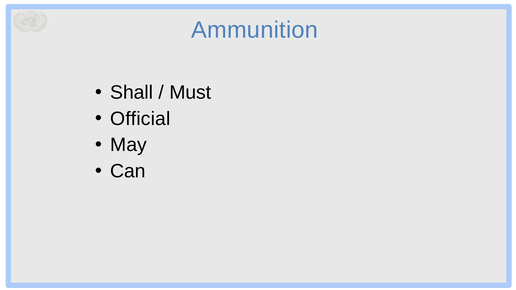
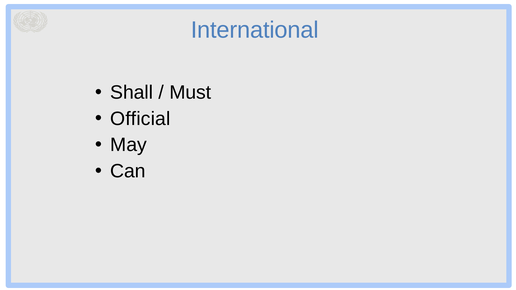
Ammunition: Ammunition -> International (255, 30)
